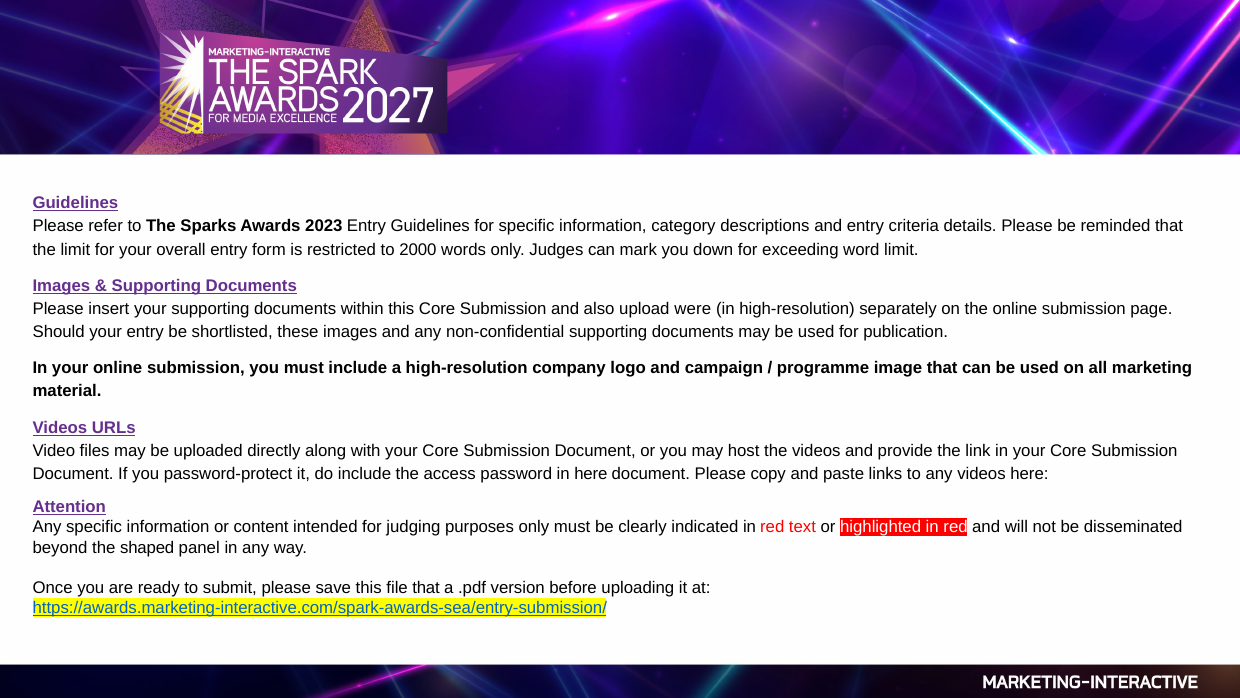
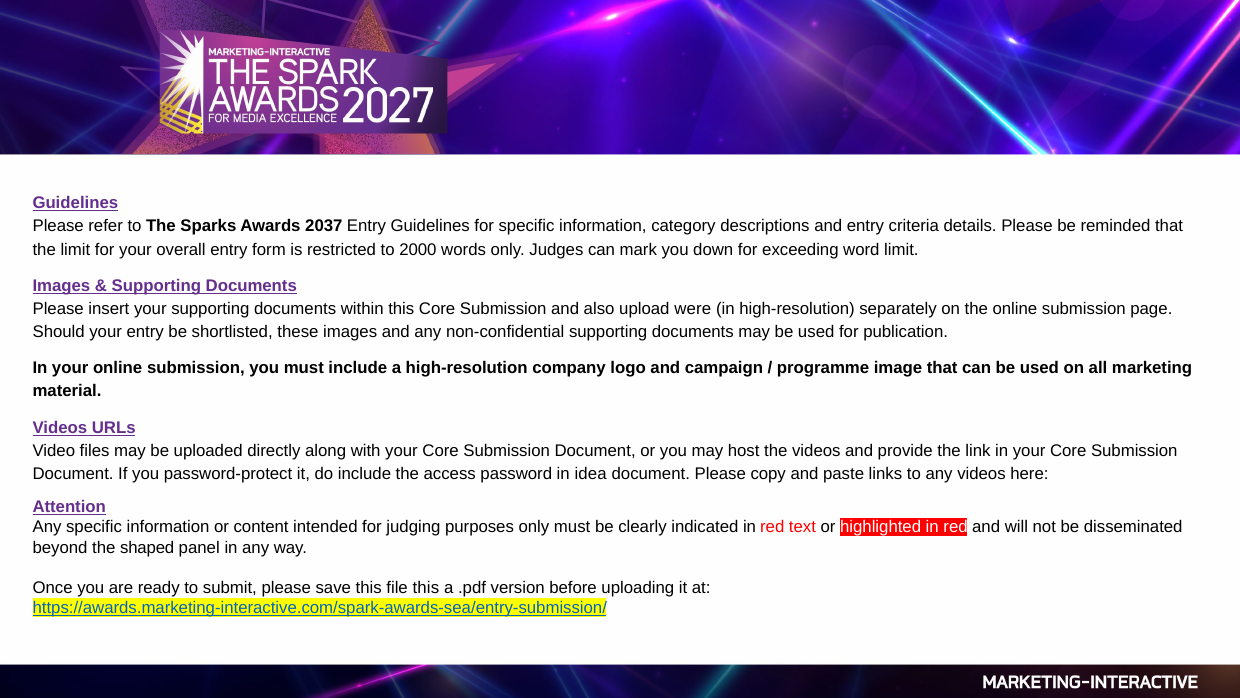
2023: 2023 -> 2037 (324, 226)
in here: here -> idea (591, 474)
file that: that -> this (426, 587)
